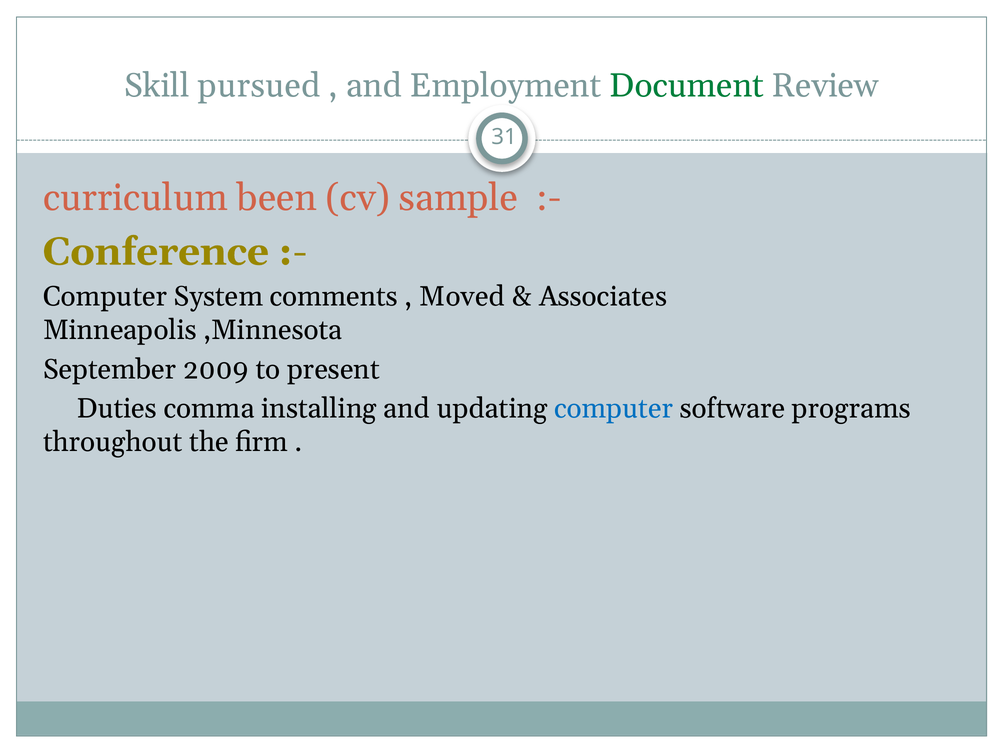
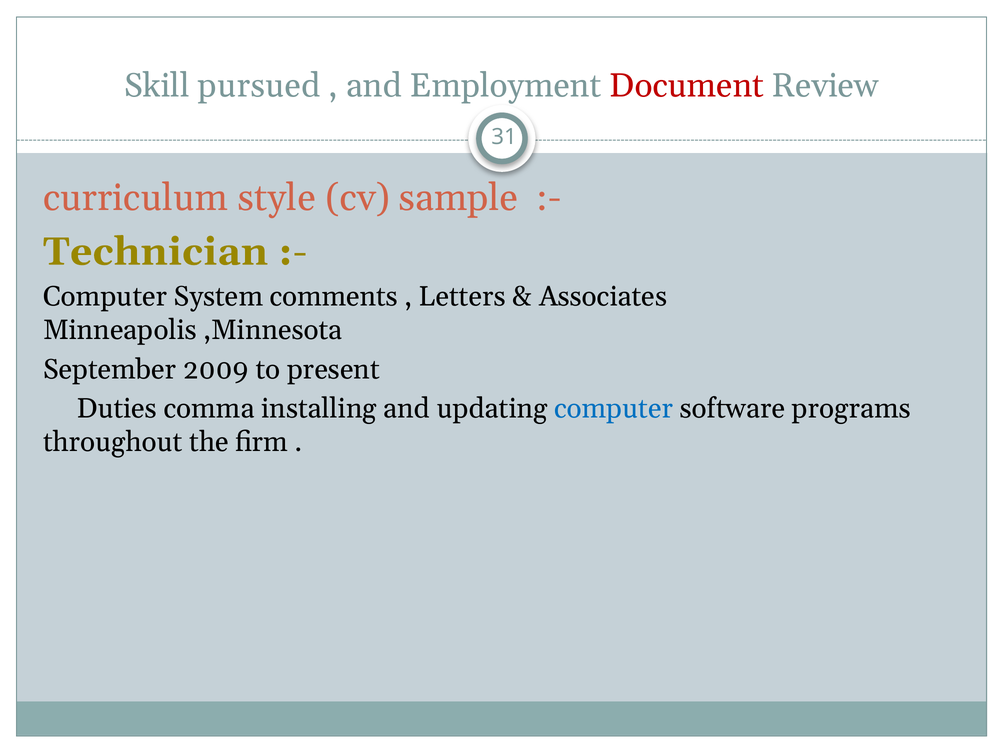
Document colour: green -> red (687, 86)
been: been -> style (277, 198)
Conference: Conference -> Technician (155, 252)
Moved: Moved -> Letters (462, 297)
